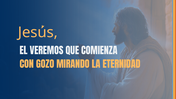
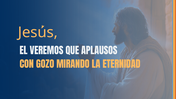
COMIENZA: COMIENZA -> APLAUSOS (99, 51)
